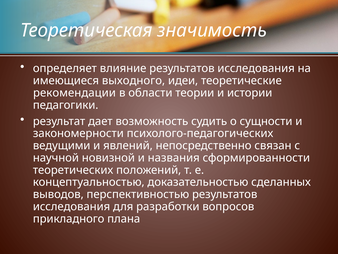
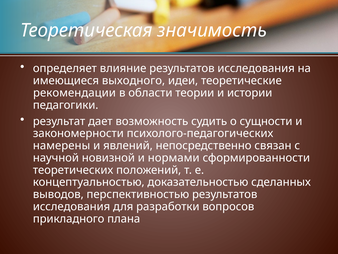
ведущими: ведущими -> намерены (62, 145)
названия: названия -> нормами (174, 158)
